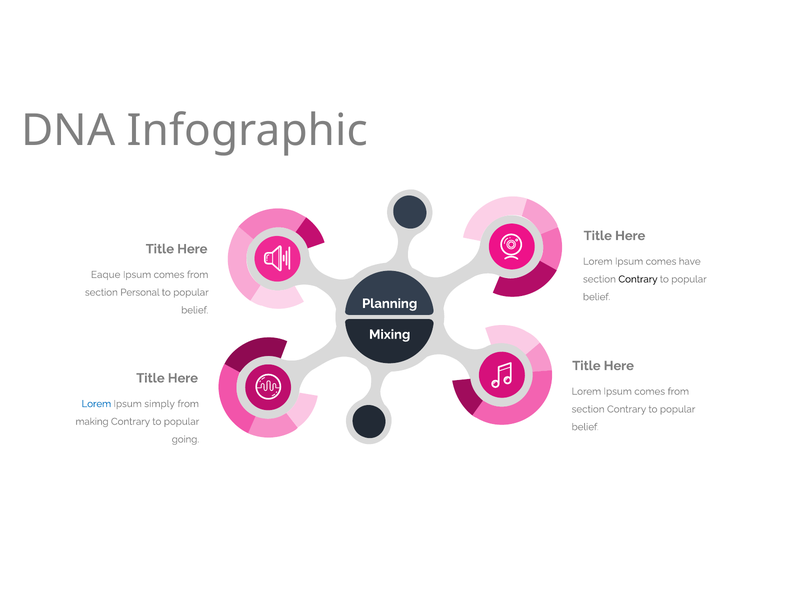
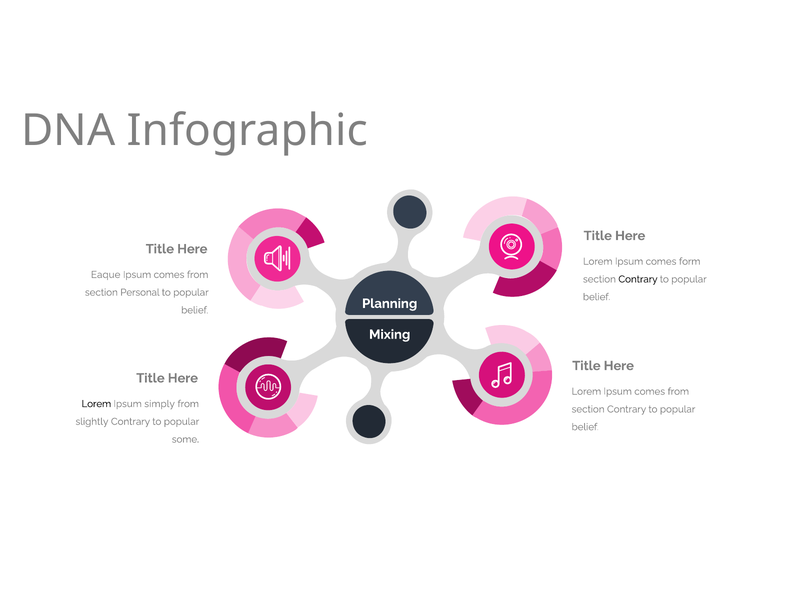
have: have -> form (690, 261)
Lorem colour: blue -> black (96, 403)
making: making -> slightly (92, 421)
going: going -> some (185, 439)
